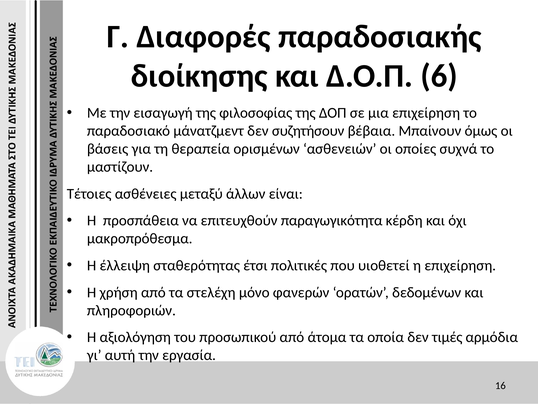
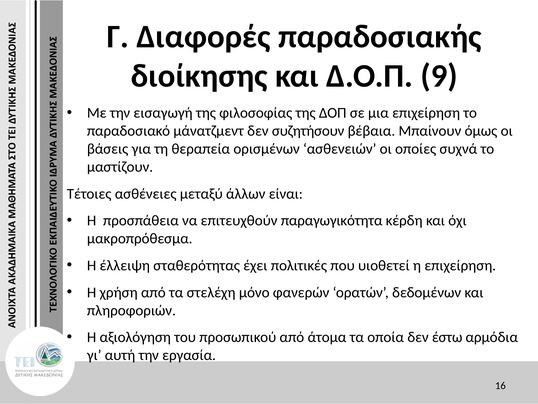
6: 6 -> 9 (439, 76)
έτσι: έτσι -> έχει (255, 265)
τιμές: τιμές -> έστω (447, 337)
